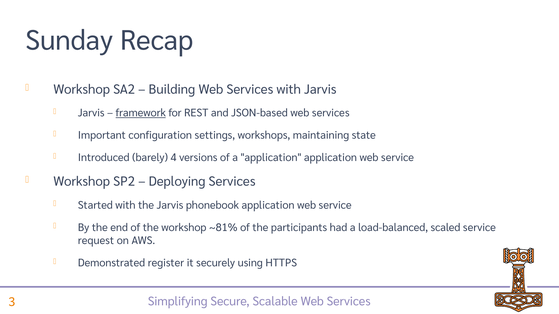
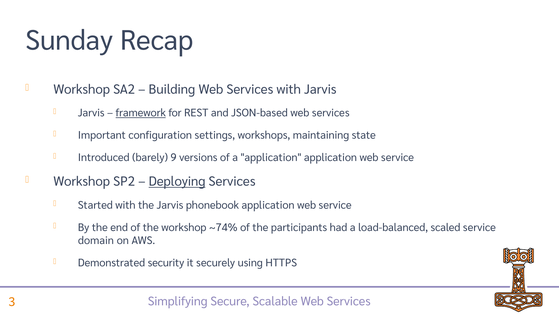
4: 4 -> 9 (174, 158)
Deploying underline: none -> present (177, 182)
~81%: ~81% -> ~74% (223, 228)
request: request -> domain (96, 241)
register: register -> security (166, 263)
